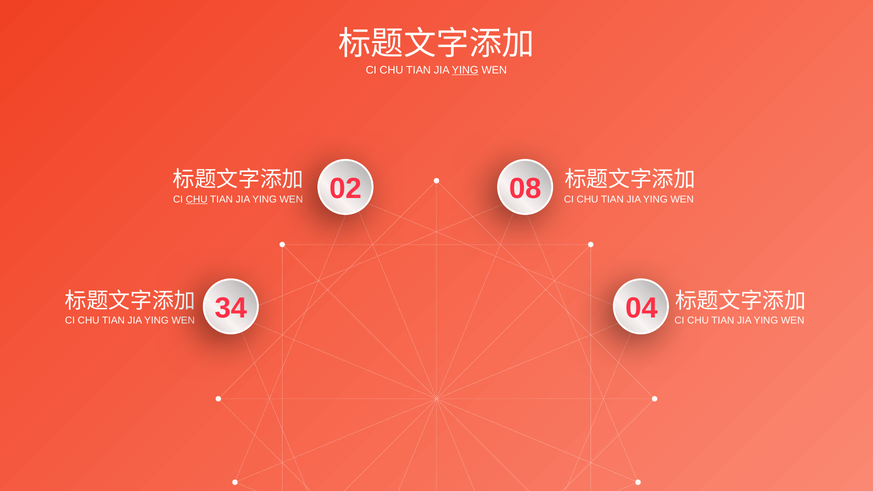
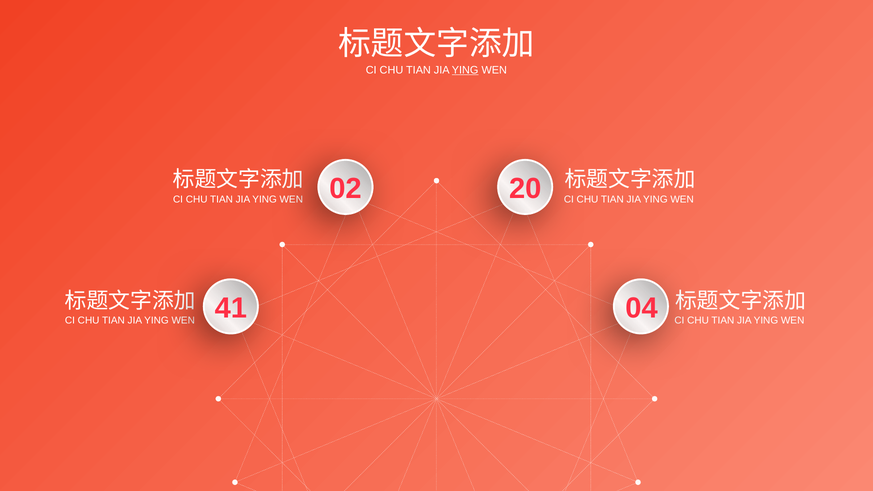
08: 08 -> 20 (525, 189)
CHU underline: present -> none (197, 199)
34: 34 -> 41 (231, 308)
